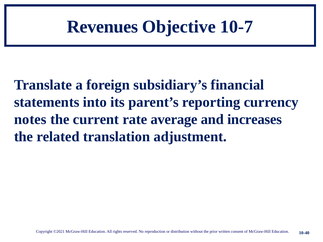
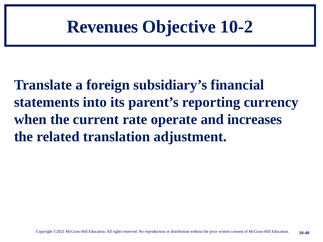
10-7: 10-7 -> 10-2 (237, 27)
notes: notes -> when (30, 119)
average: average -> operate (174, 119)
